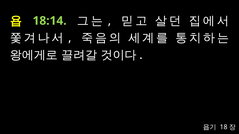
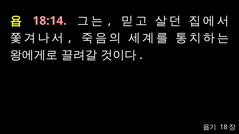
18:14 colour: light green -> pink (50, 21)
